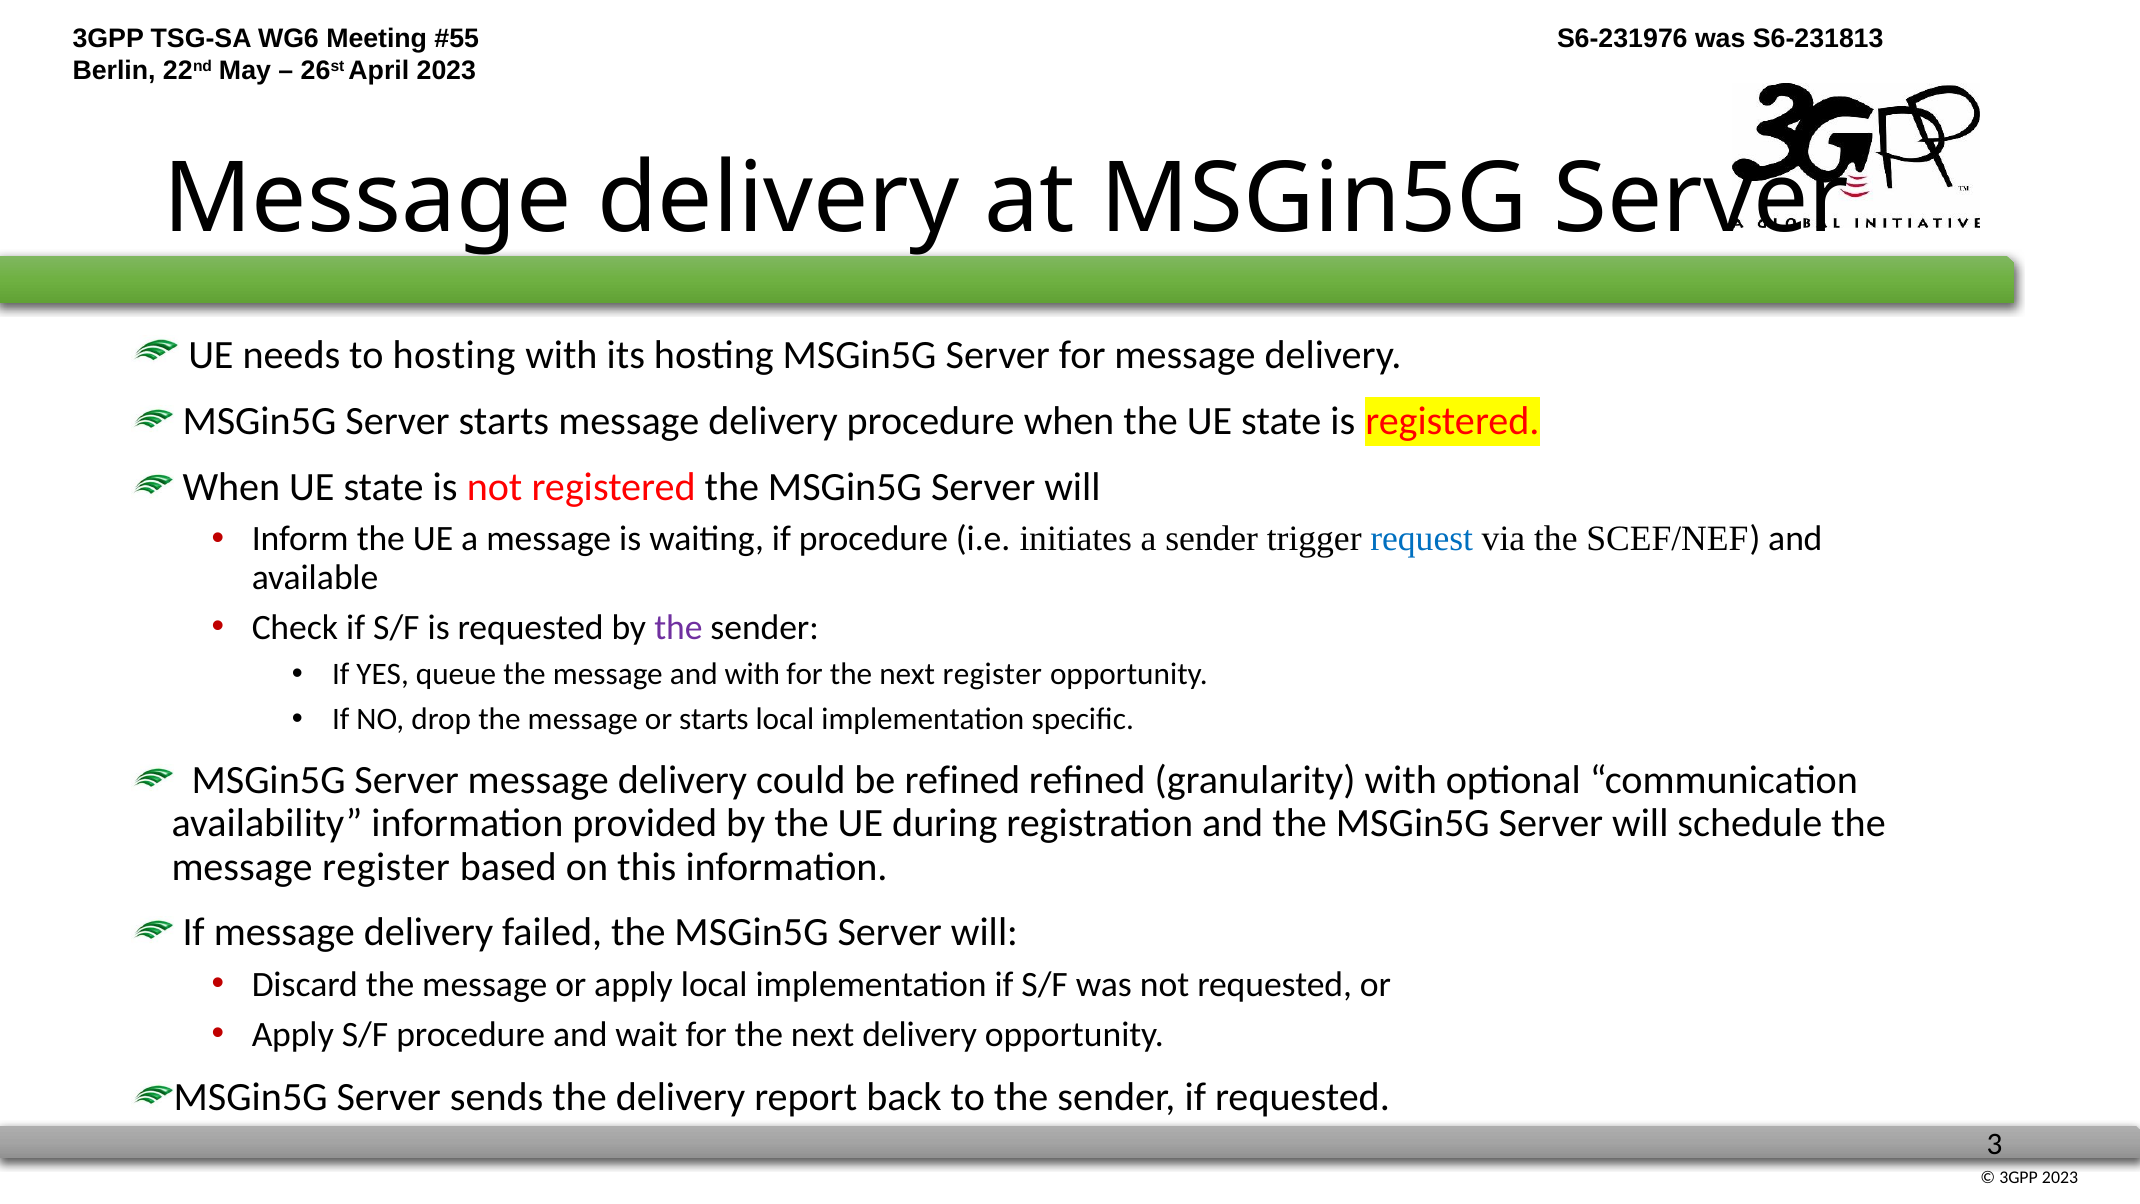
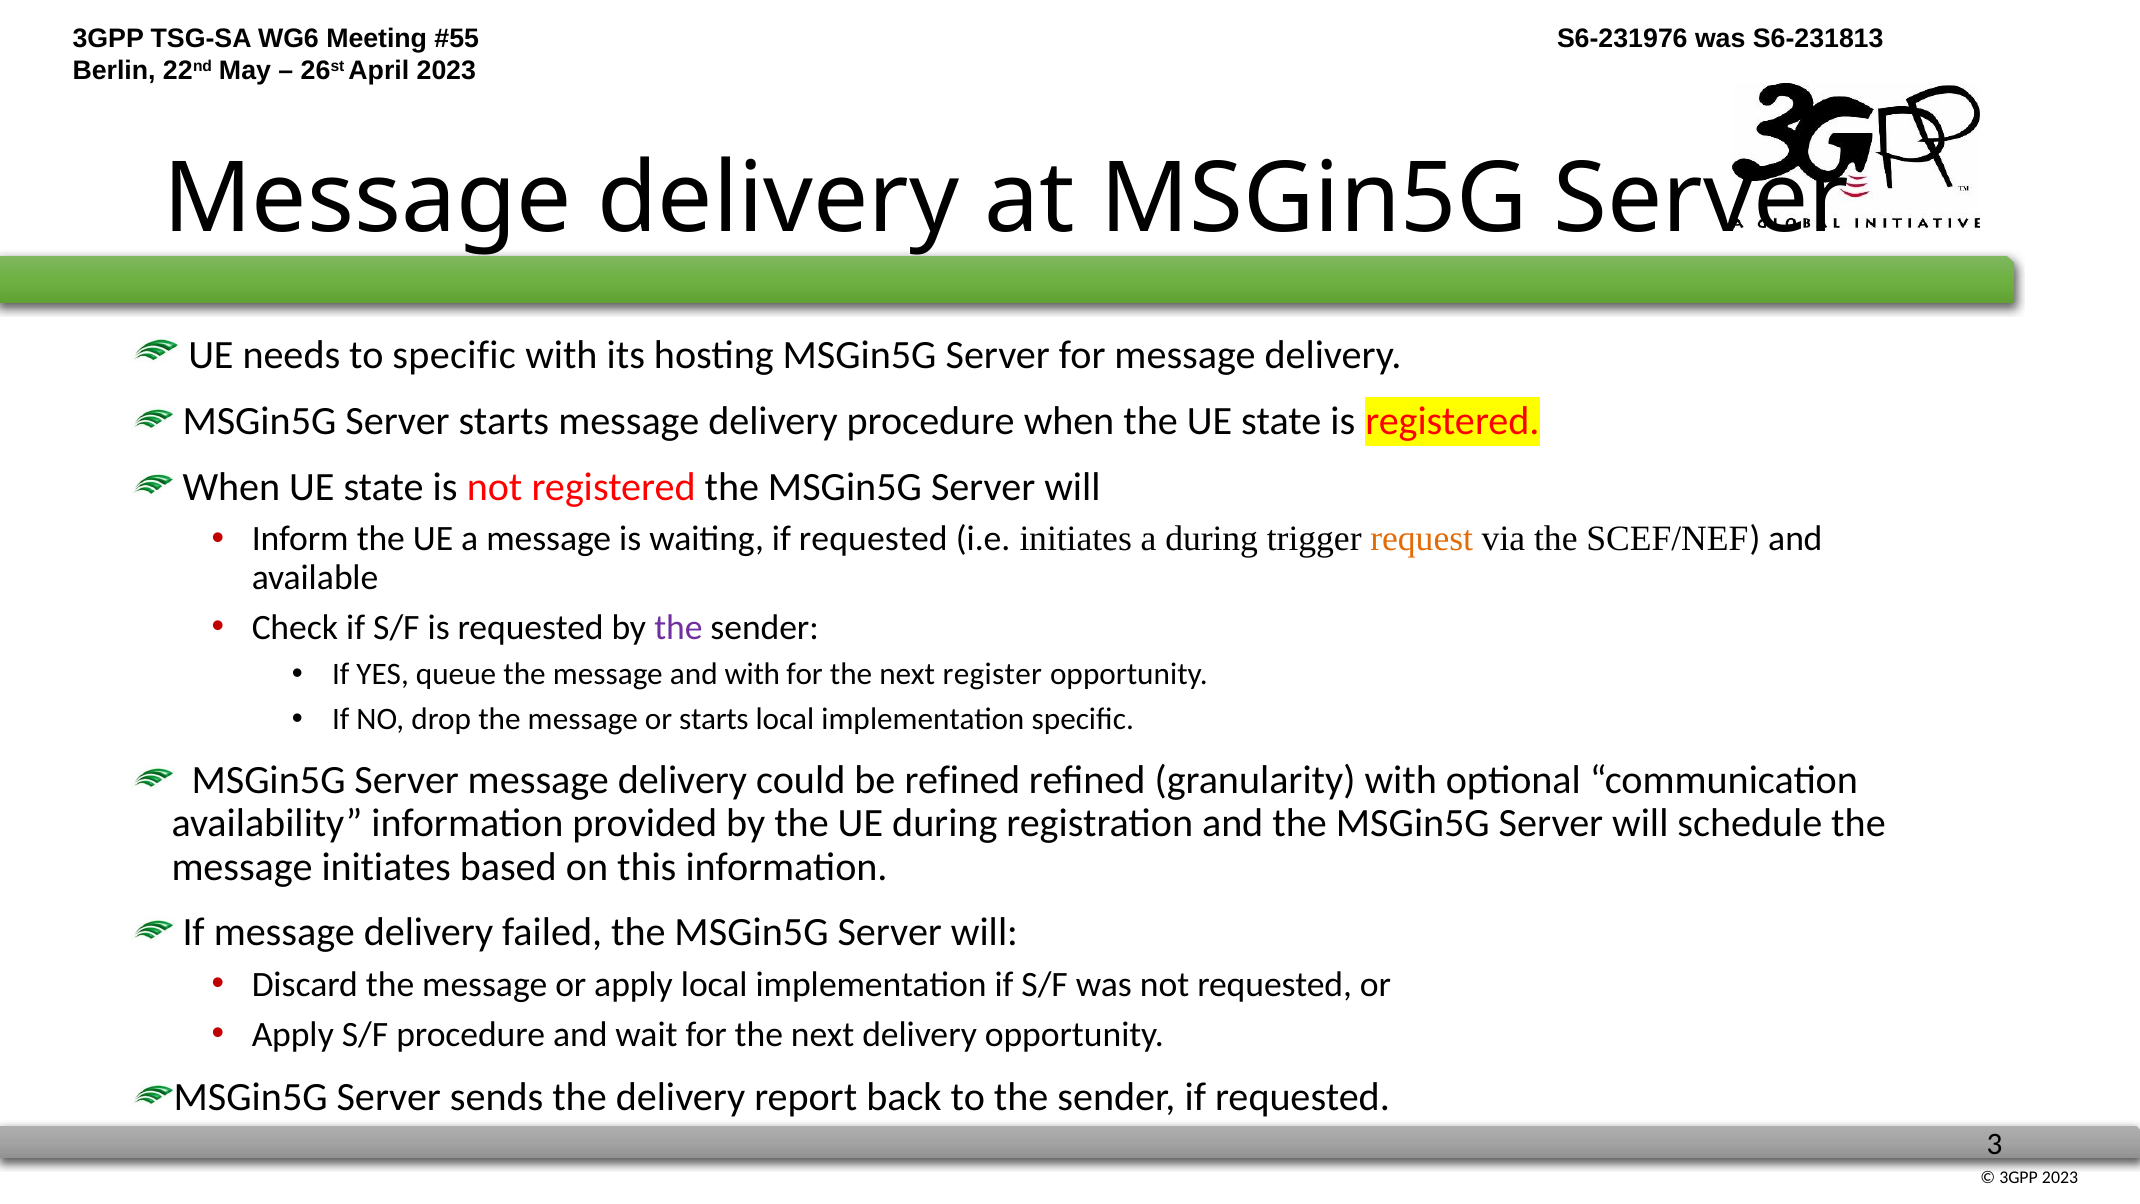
to hosting: hosting -> specific (454, 355)
waiting if procedure: procedure -> requested (873, 539)
a sender: sender -> during (1212, 539)
request colour: blue -> orange (1422, 539)
message register: register -> initiates (386, 867)
